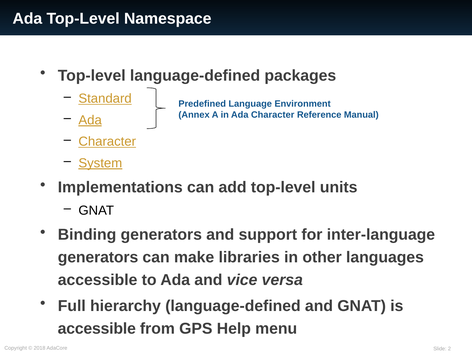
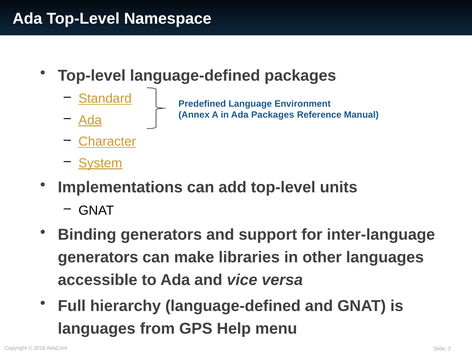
Ada Character: Character -> Packages (273, 115)
accessible: accessible -> languages (97, 329)
